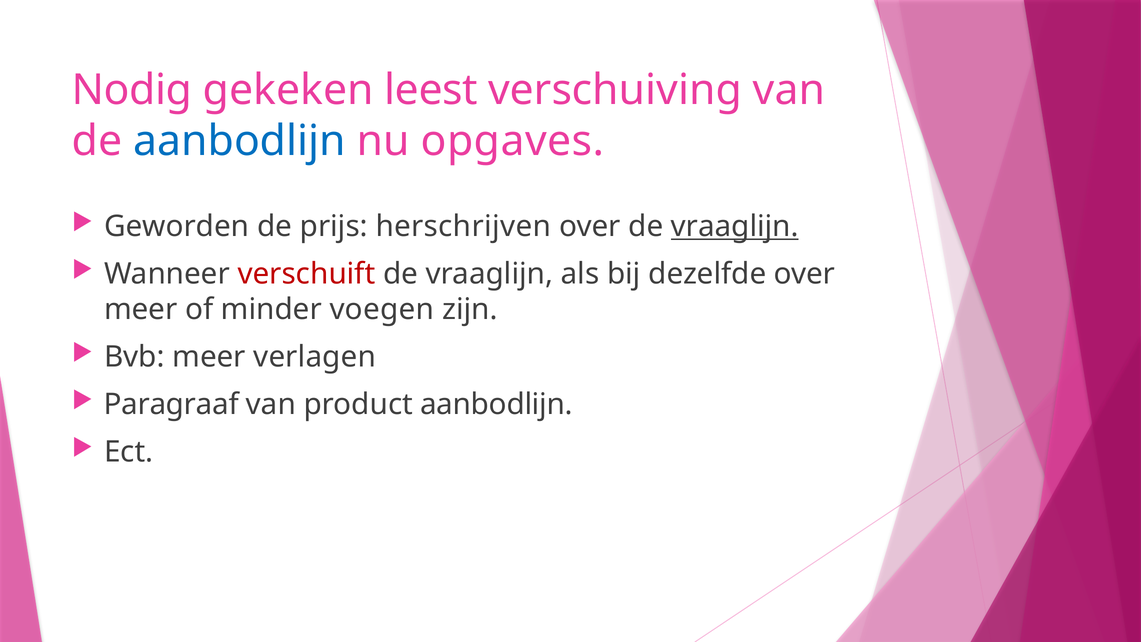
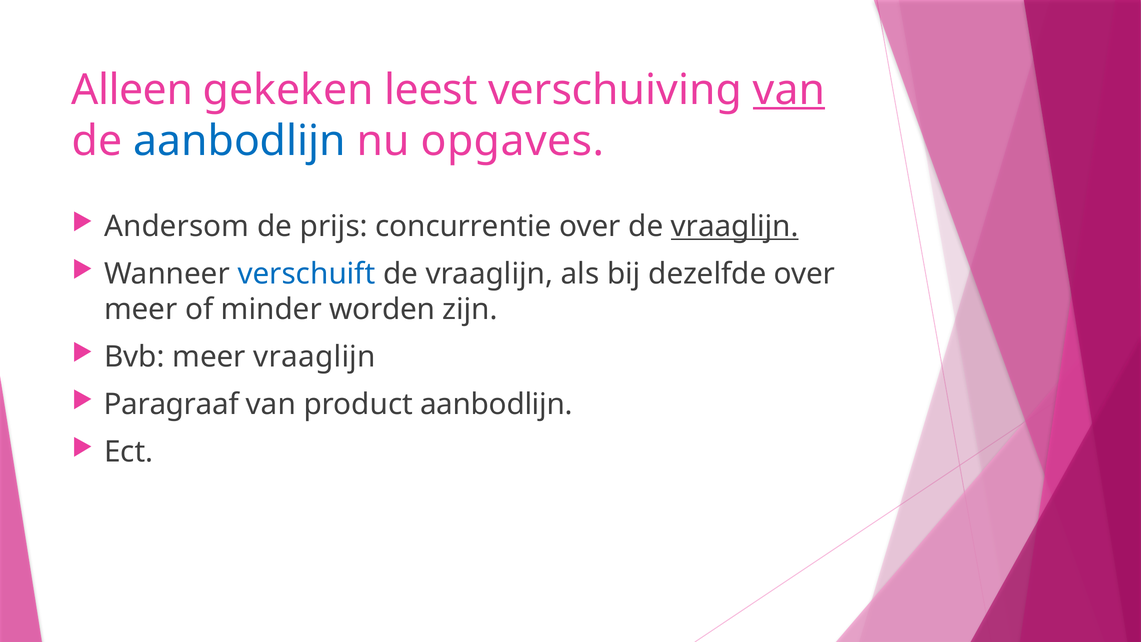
Nodig: Nodig -> Alleen (132, 90)
van underline: none -> present (789, 90)
Geworden: Geworden -> Andersom (177, 226)
herschrijven: herschrijven -> concurrentie (464, 226)
verschuift colour: red -> blue (307, 274)
voegen: voegen -> worden (382, 309)
meer verlagen: verlagen -> vraaglijn (315, 357)
